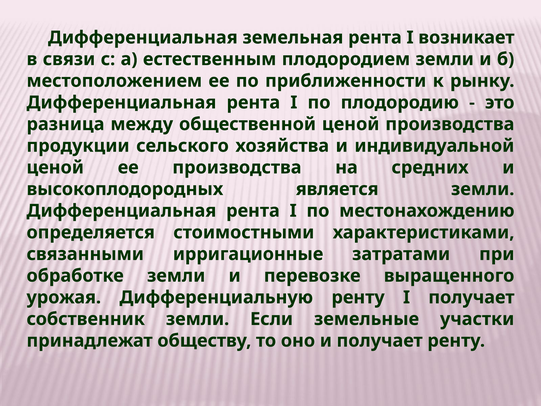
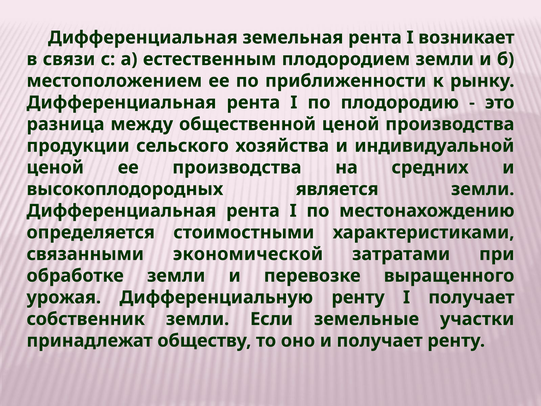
ирригационные: ирригационные -> экономической (248, 254)
